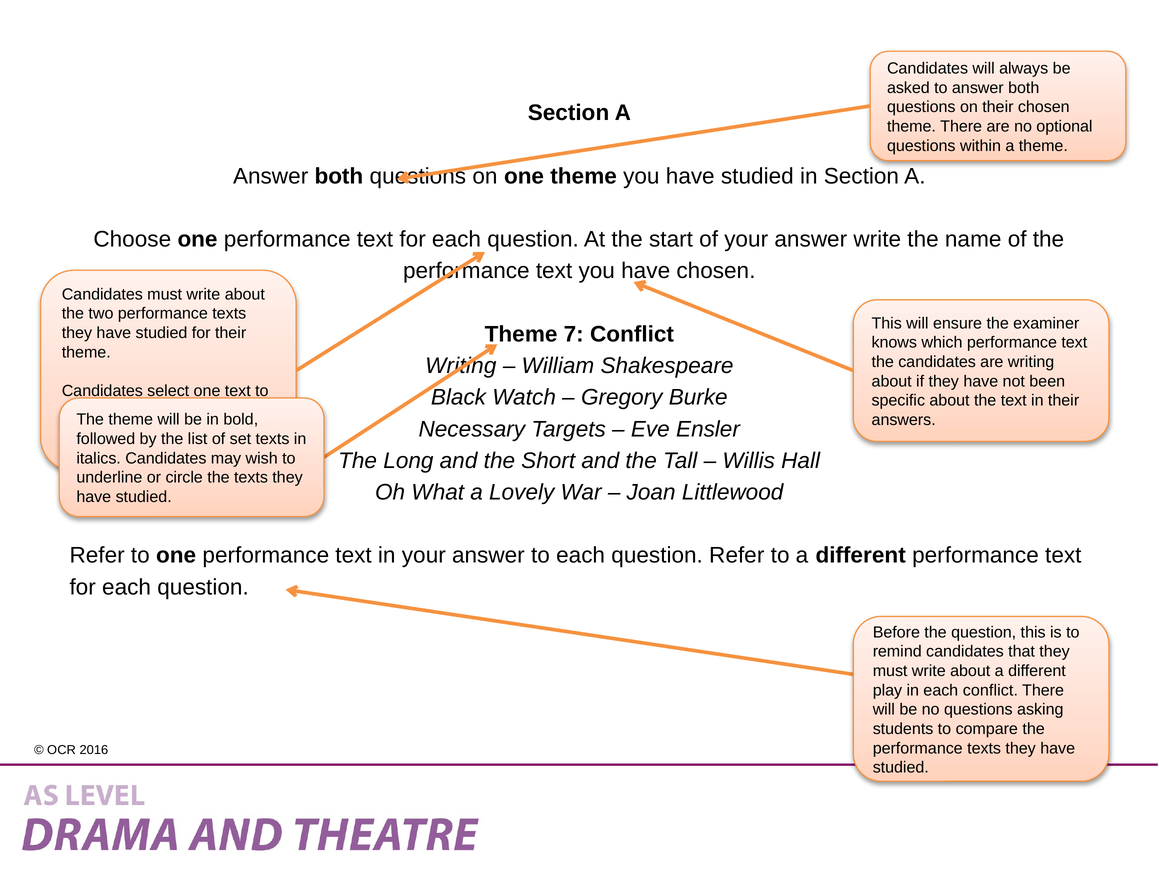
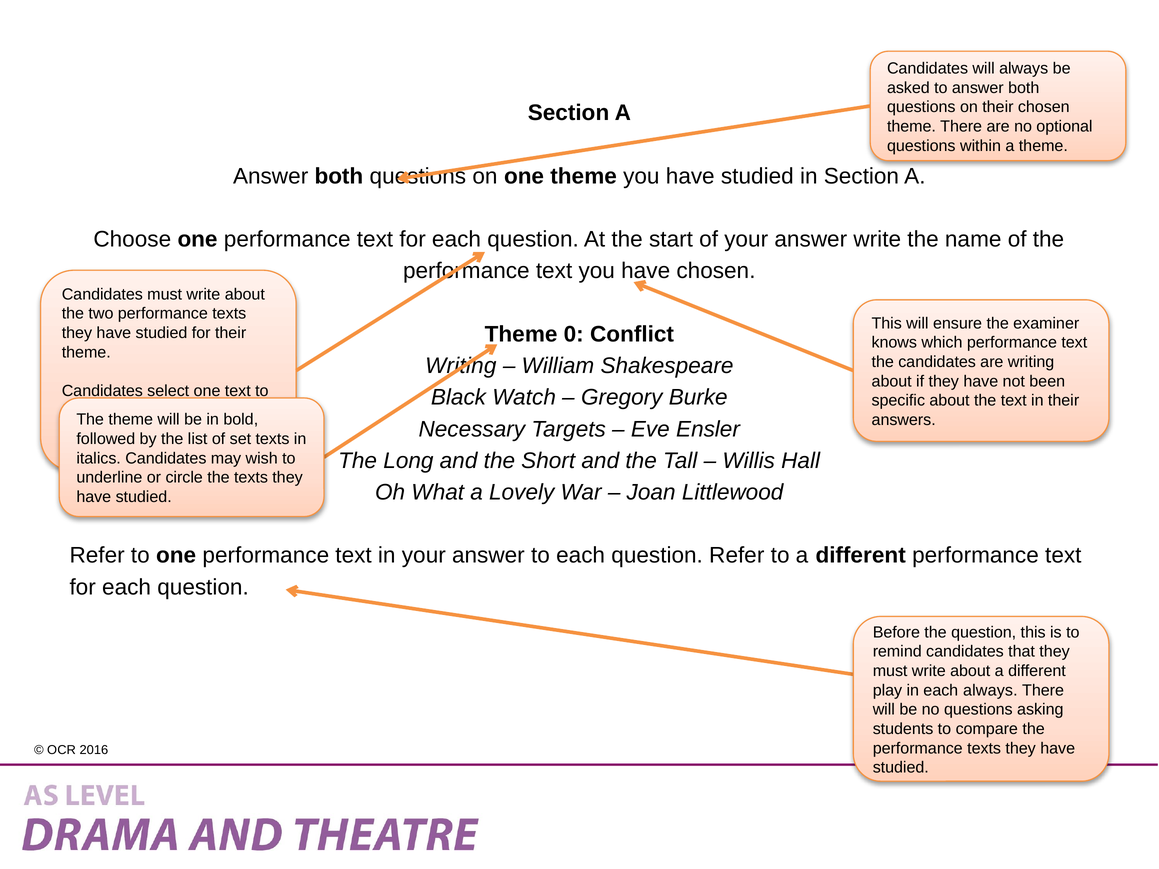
7: 7 -> 0 (574, 334)
each conflict: conflict -> always (990, 690)
